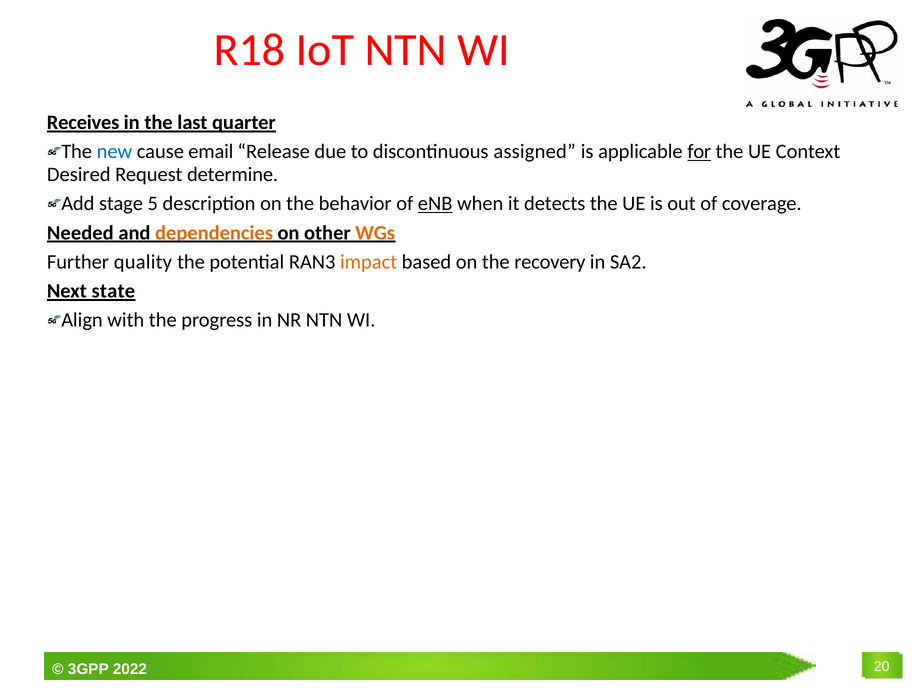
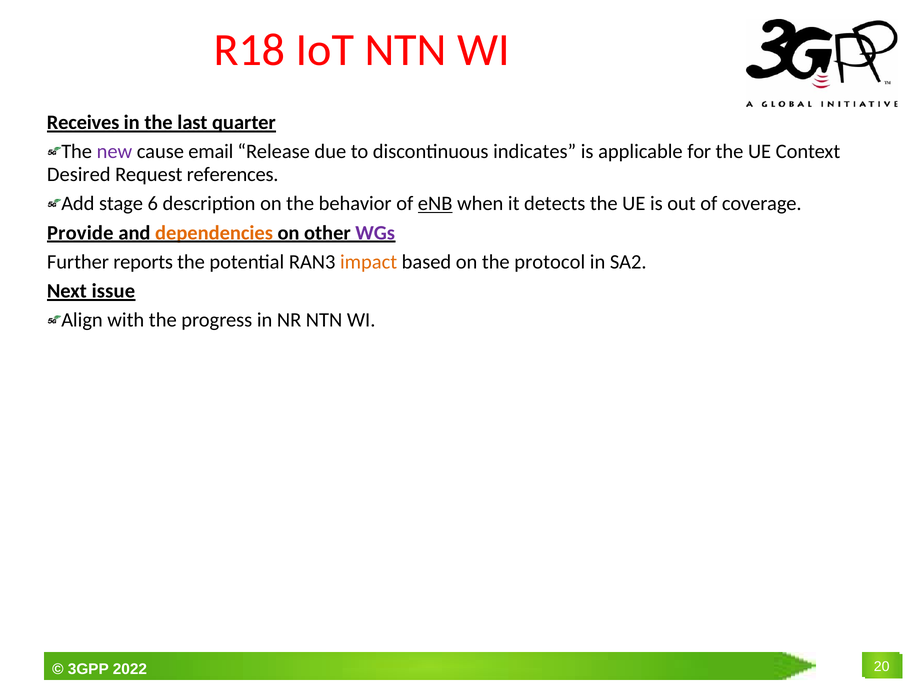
new colour: blue -> purple (114, 152)
assigned: assigned -> indicates (535, 152)
for underline: present -> none (699, 152)
determine: determine -> references (233, 175)
5: 5 -> 6 (153, 204)
Needed: Needed -> Provide (80, 233)
WGs colour: orange -> purple (375, 233)
quality: quality -> reports (143, 262)
recovery: recovery -> protocol (550, 262)
state: state -> issue (113, 291)
